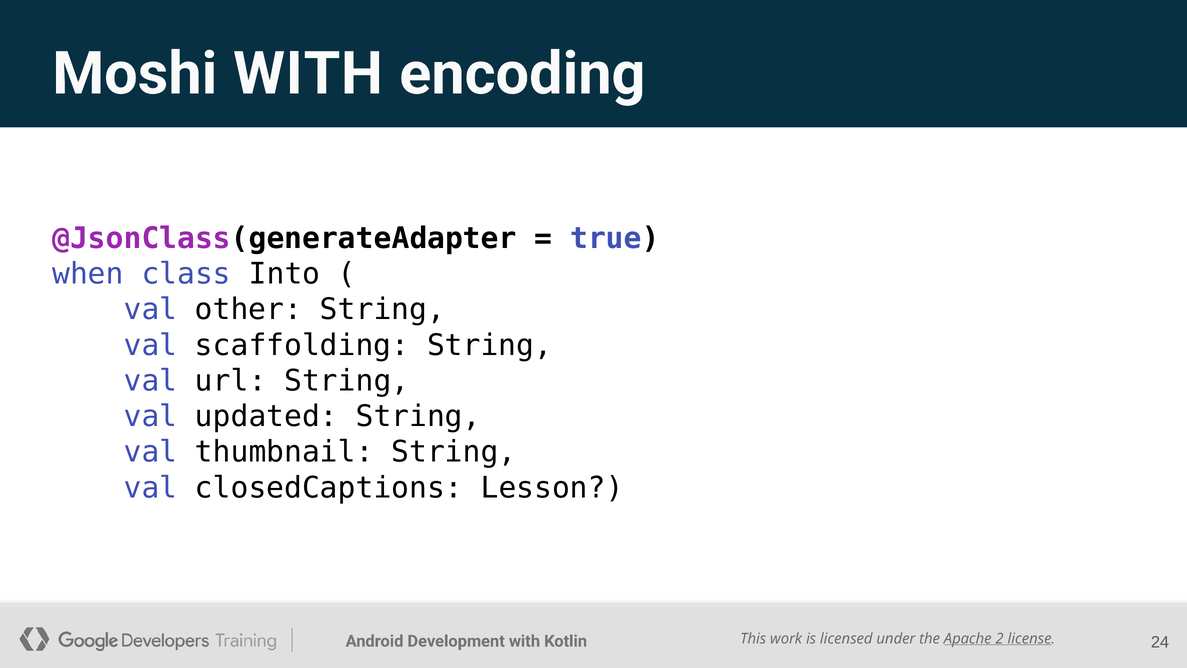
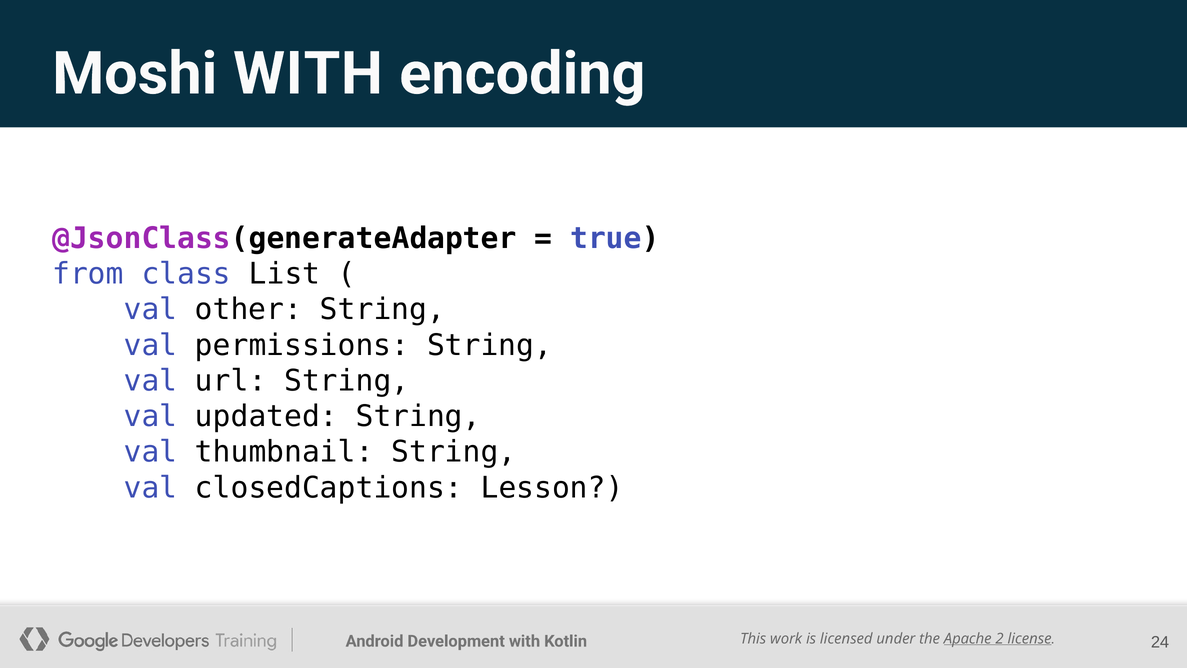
when: when -> from (88, 274)
Into: Into -> List (285, 274)
scaffolding: scaffolding -> permissions (302, 345)
